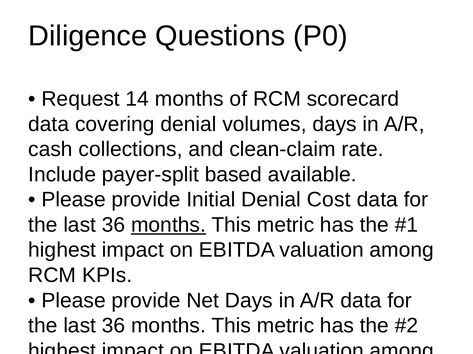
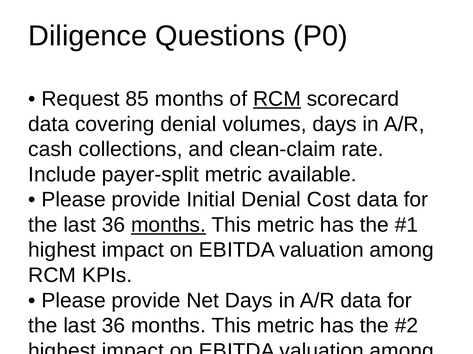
14: 14 -> 85 (137, 99)
RCM underline: none -> present (277, 99)
payer-split based: based -> metric (233, 175)
